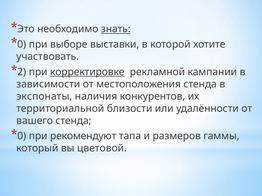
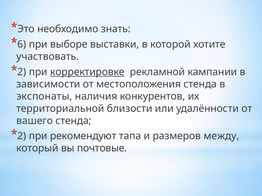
знать underline: present -> none (116, 29)
0: 0 -> 6 (22, 44)
0: 0 -> 2 (22, 136)
гаммы: гаммы -> между (222, 136)
цветовой: цветовой -> почтовые (102, 149)
